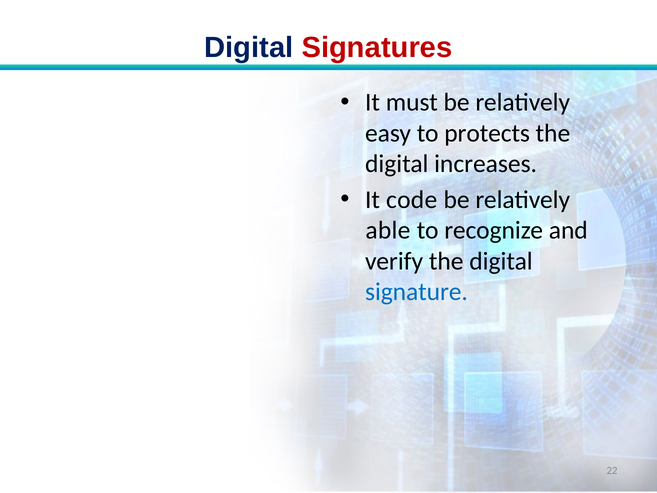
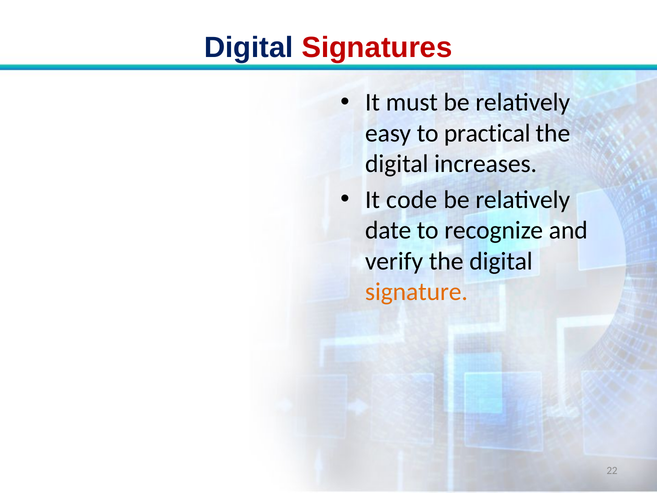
protects: protects -> practical (487, 133)
able: able -> date (388, 230)
signature colour: blue -> orange (417, 292)
